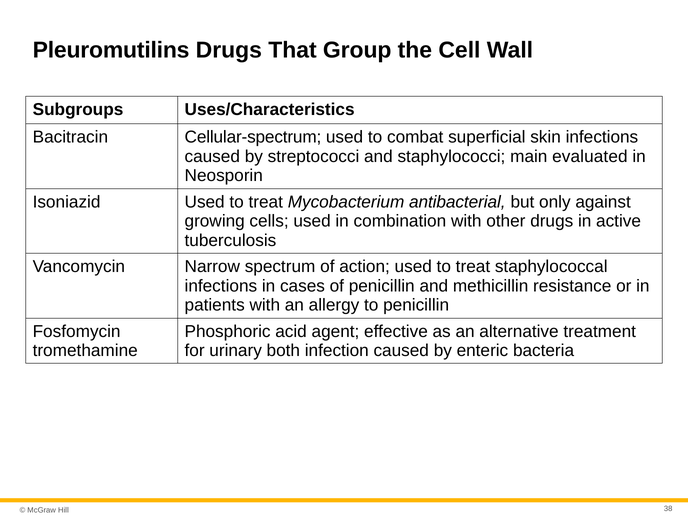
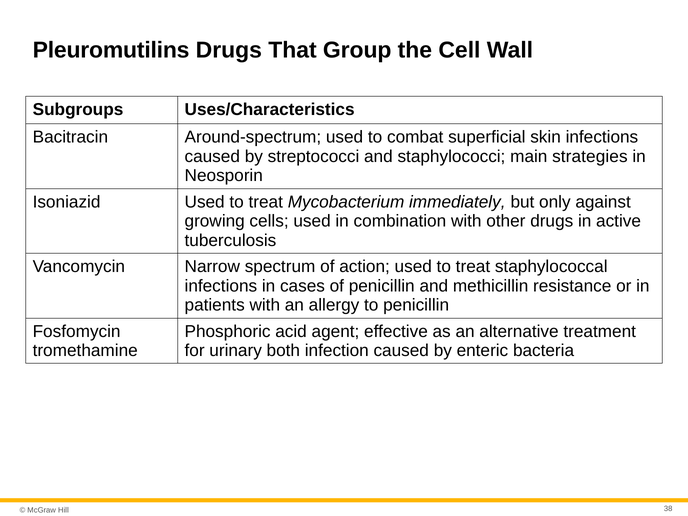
Cellular-spectrum: Cellular-spectrum -> Around-spectrum (253, 137)
evaluated: evaluated -> strategies (590, 157)
antibacterial: antibacterial -> immediately (457, 202)
